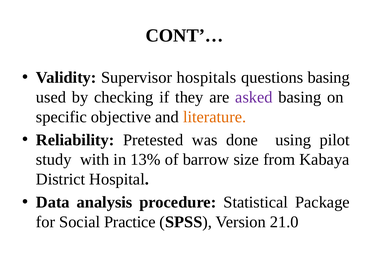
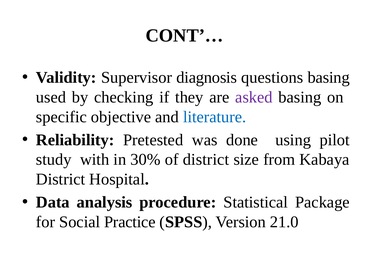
hospitals: hospitals -> diagnosis (207, 77)
literature colour: orange -> blue (215, 117)
13%: 13% -> 30% (145, 159)
of barrow: barrow -> district (206, 159)
